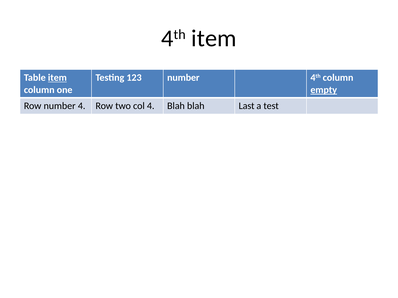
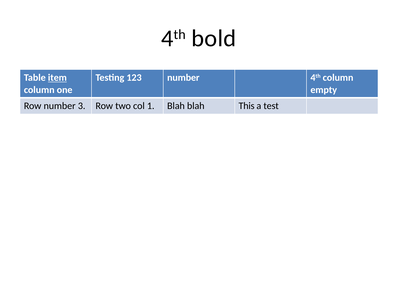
4th item: item -> bold (214, 39)
empty underline: present -> none (324, 90)
number 4: 4 -> 3 (82, 106)
col 4: 4 -> 1 (151, 106)
Last: Last -> This (247, 106)
